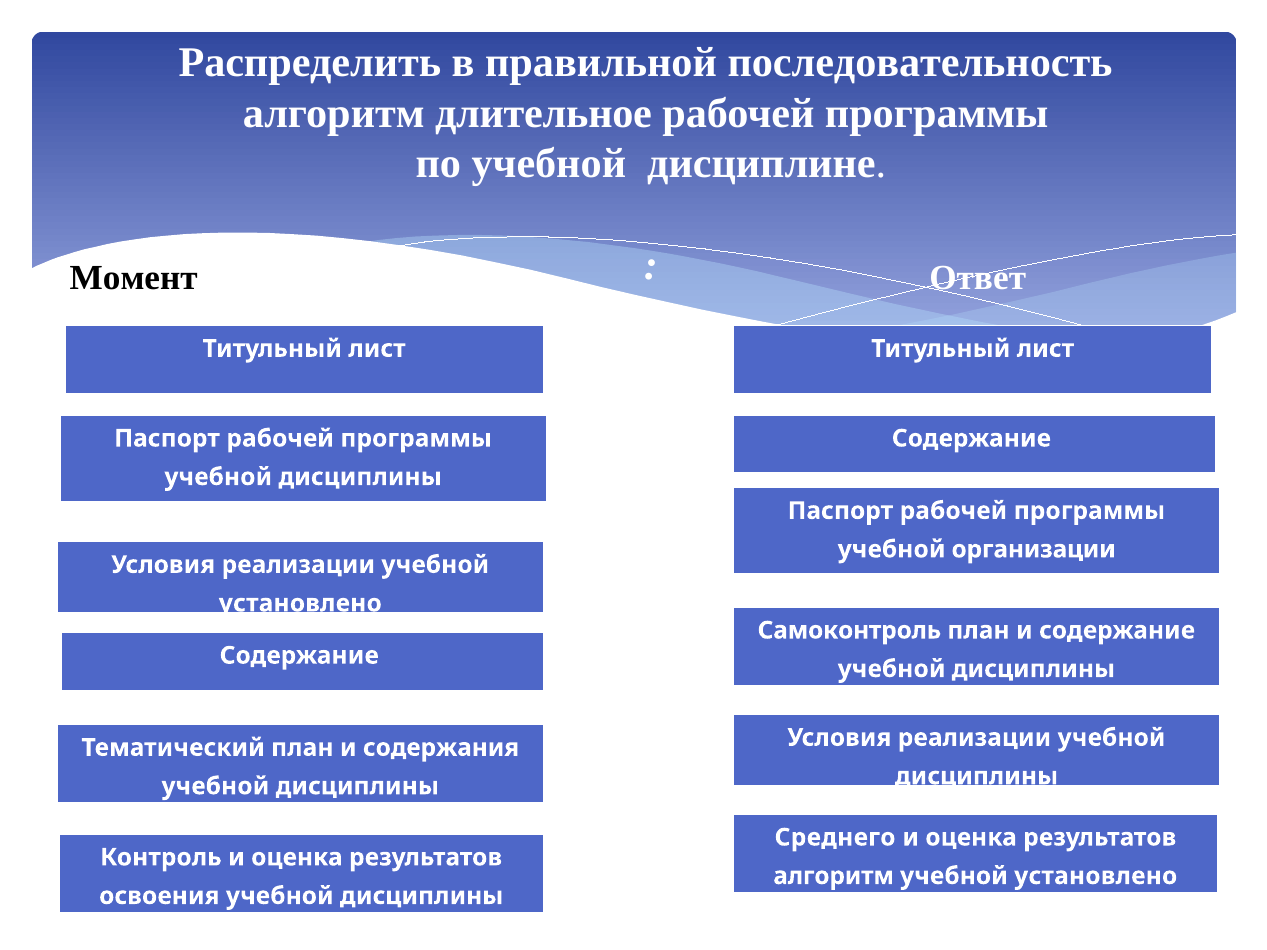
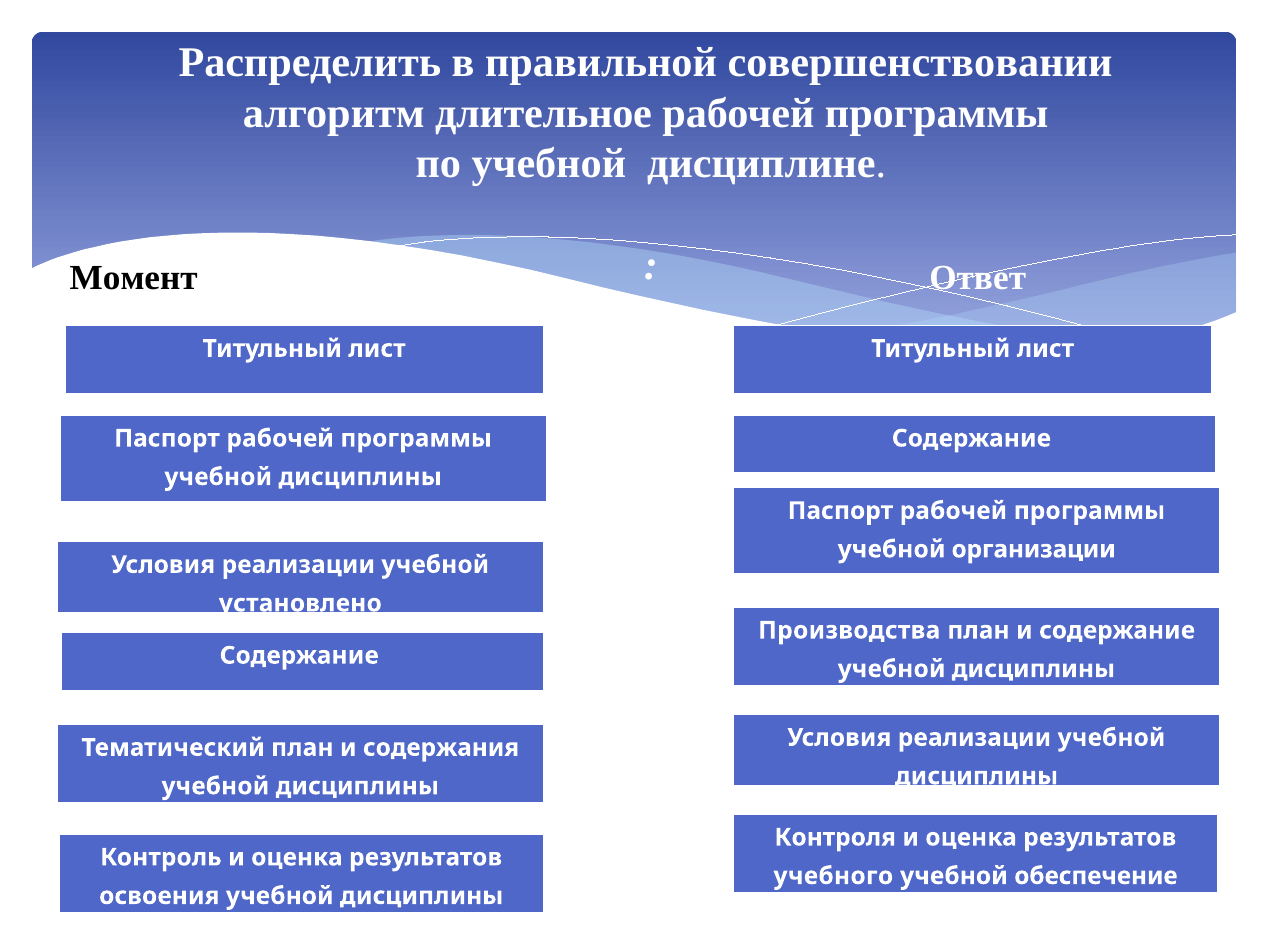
последовательность: последовательность -> совершенствовании (920, 63)
Самоконтроль: Самоконтроль -> Производства (849, 631)
Среднего: Среднего -> Контроля (835, 838)
алгоритм: алгоритм -> учебного (833, 876)
установлено: установлено -> обеспечение (1096, 876)
